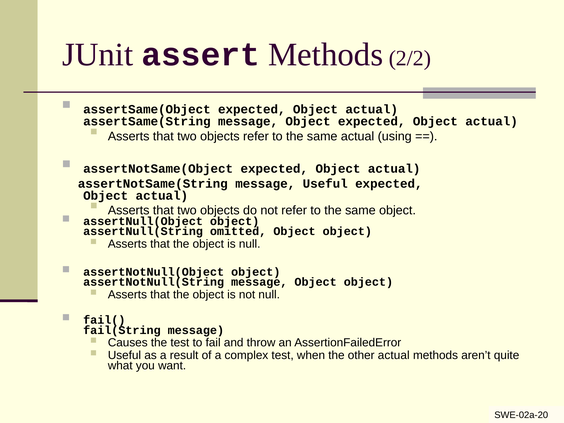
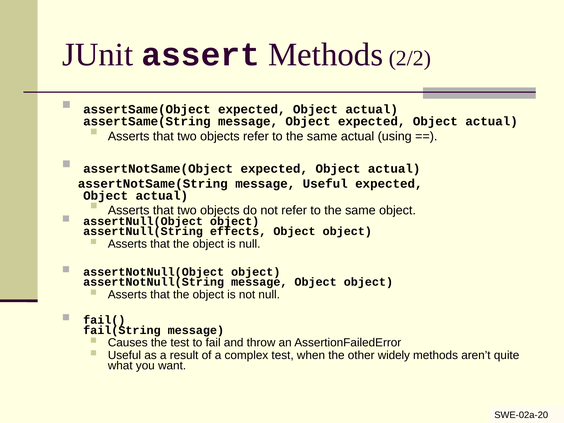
omitted: omitted -> effects (238, 231)
other actual: actual -> widely (394, 355)
